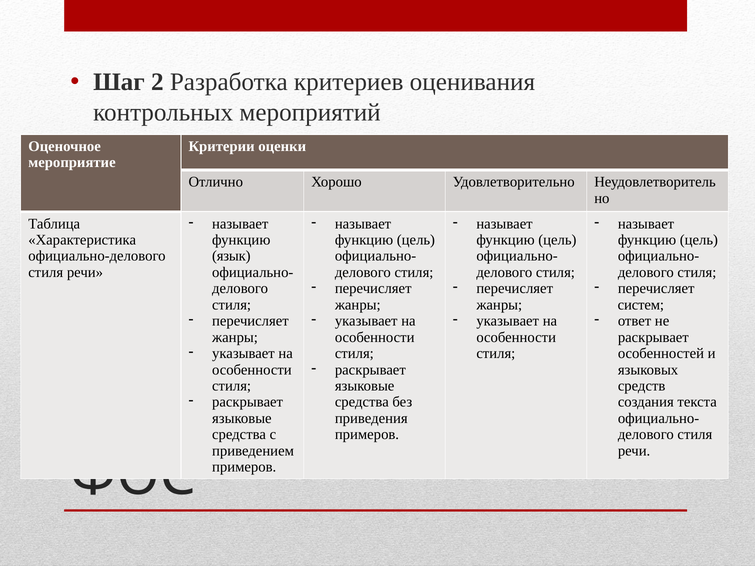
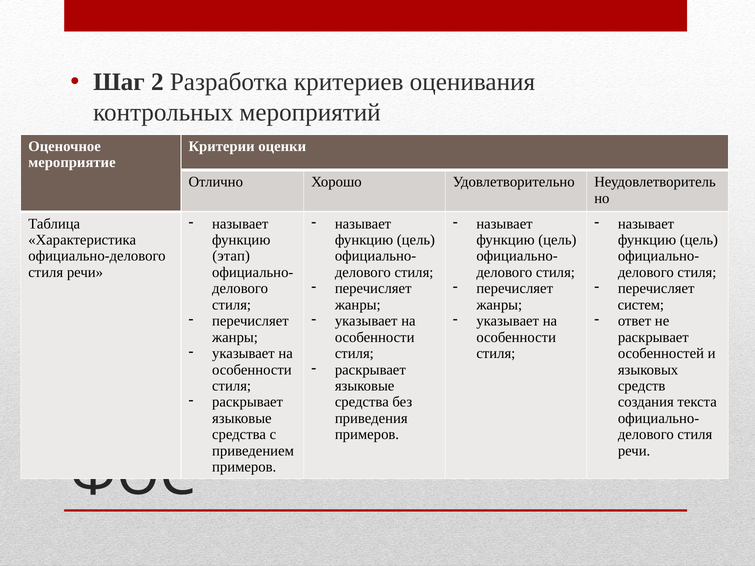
язык: язык -> этап (231, 256)
